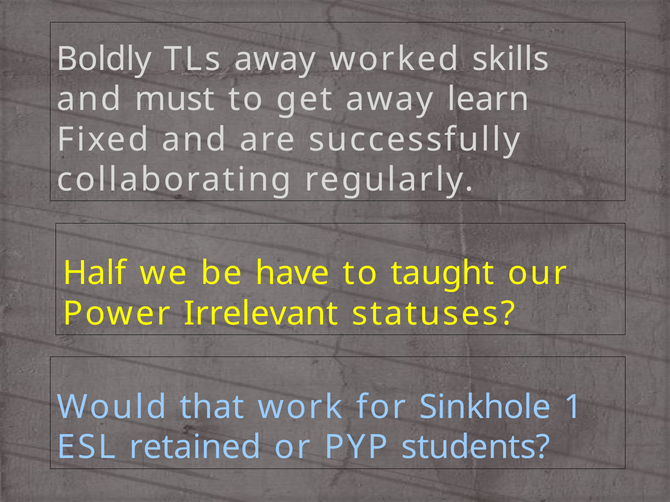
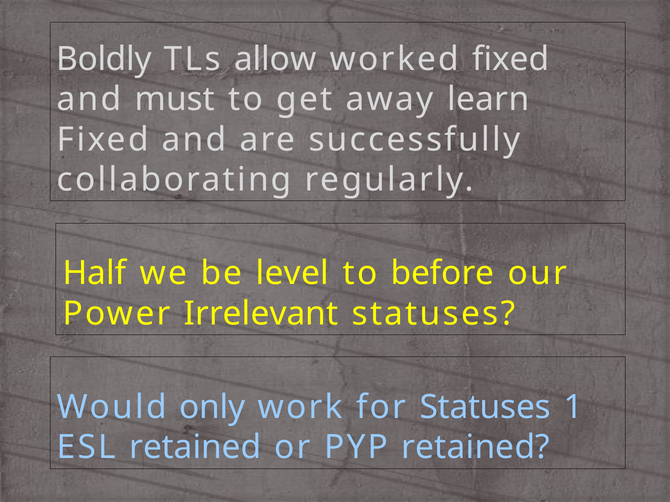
TLs away: away -> allow (275, 59)
worked skills: skills -> fixed (511, 59)
have: have -> level (292, 274)
taught: taught -> before (442, 274)
that: that -> only (212, 408)
for Sinkhole: Sinkhole -> Statuses (485, 408)
PYP students: students -> retained (476, 448)
